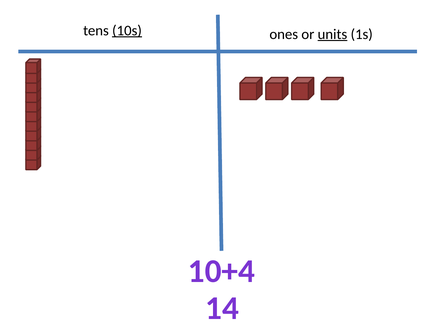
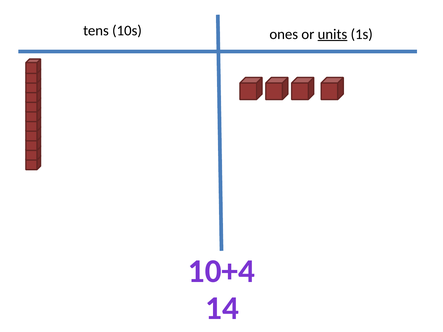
10s underline: present -> none (127, 31)
